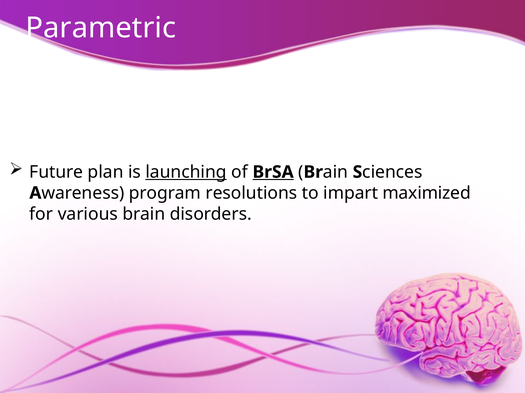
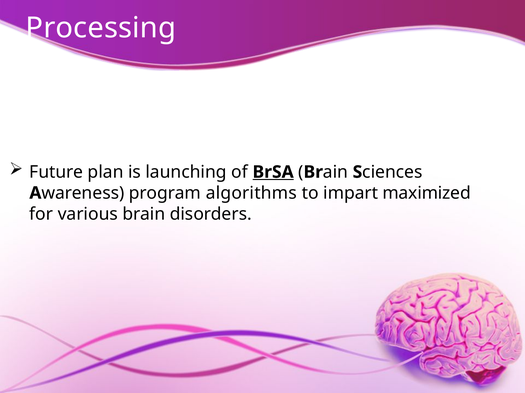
Parametric: Parametric -> Processing (101, 28)
launching underline: present -> none (186, 172)
resolutions: resolutions -> algorithms (251, 193)
